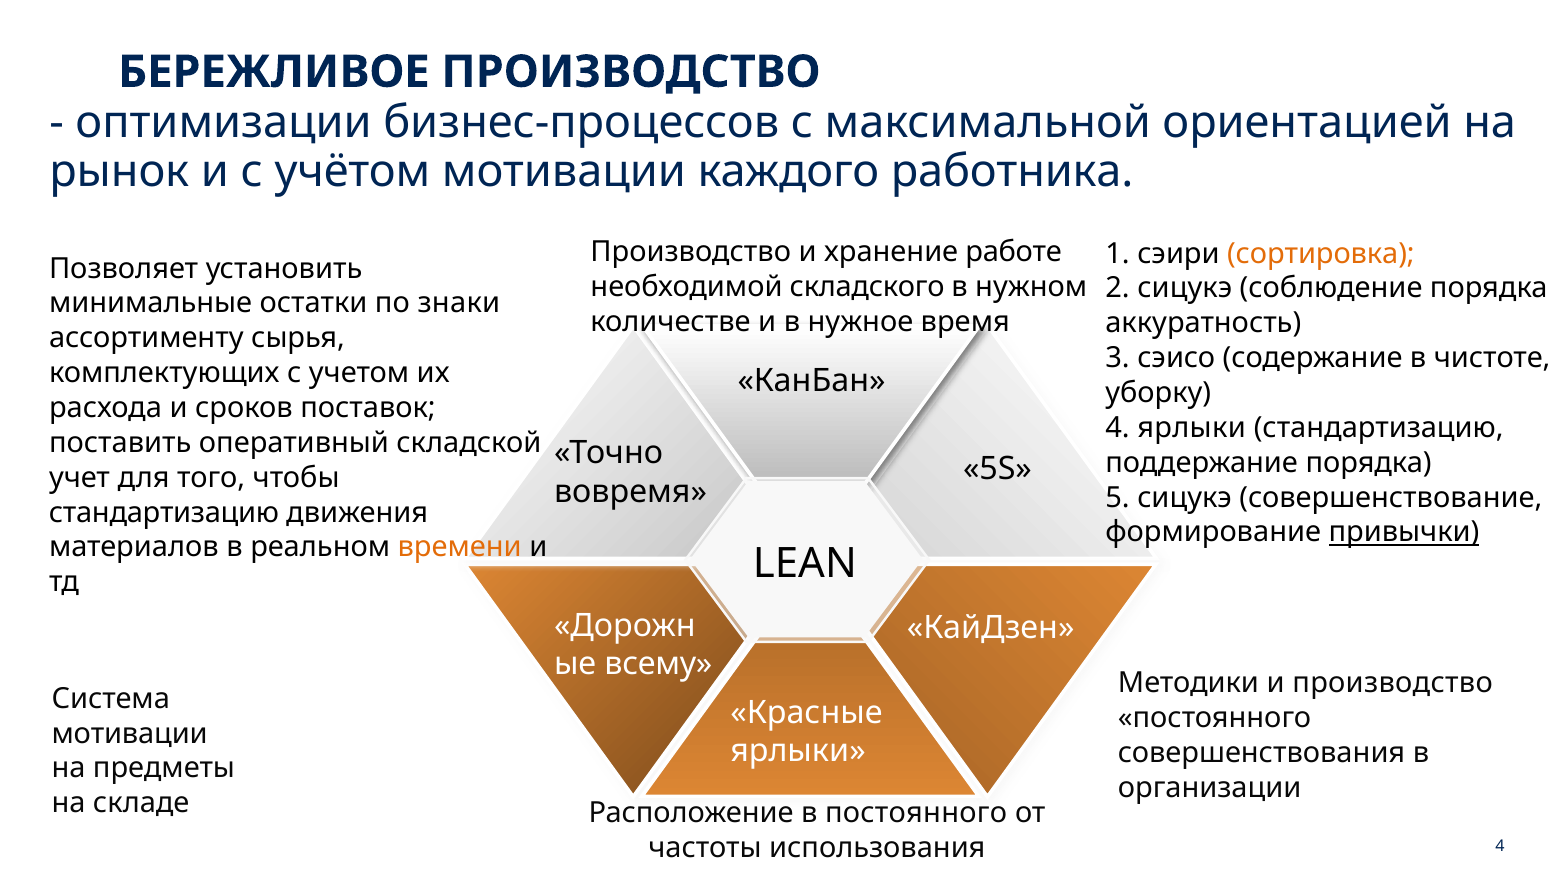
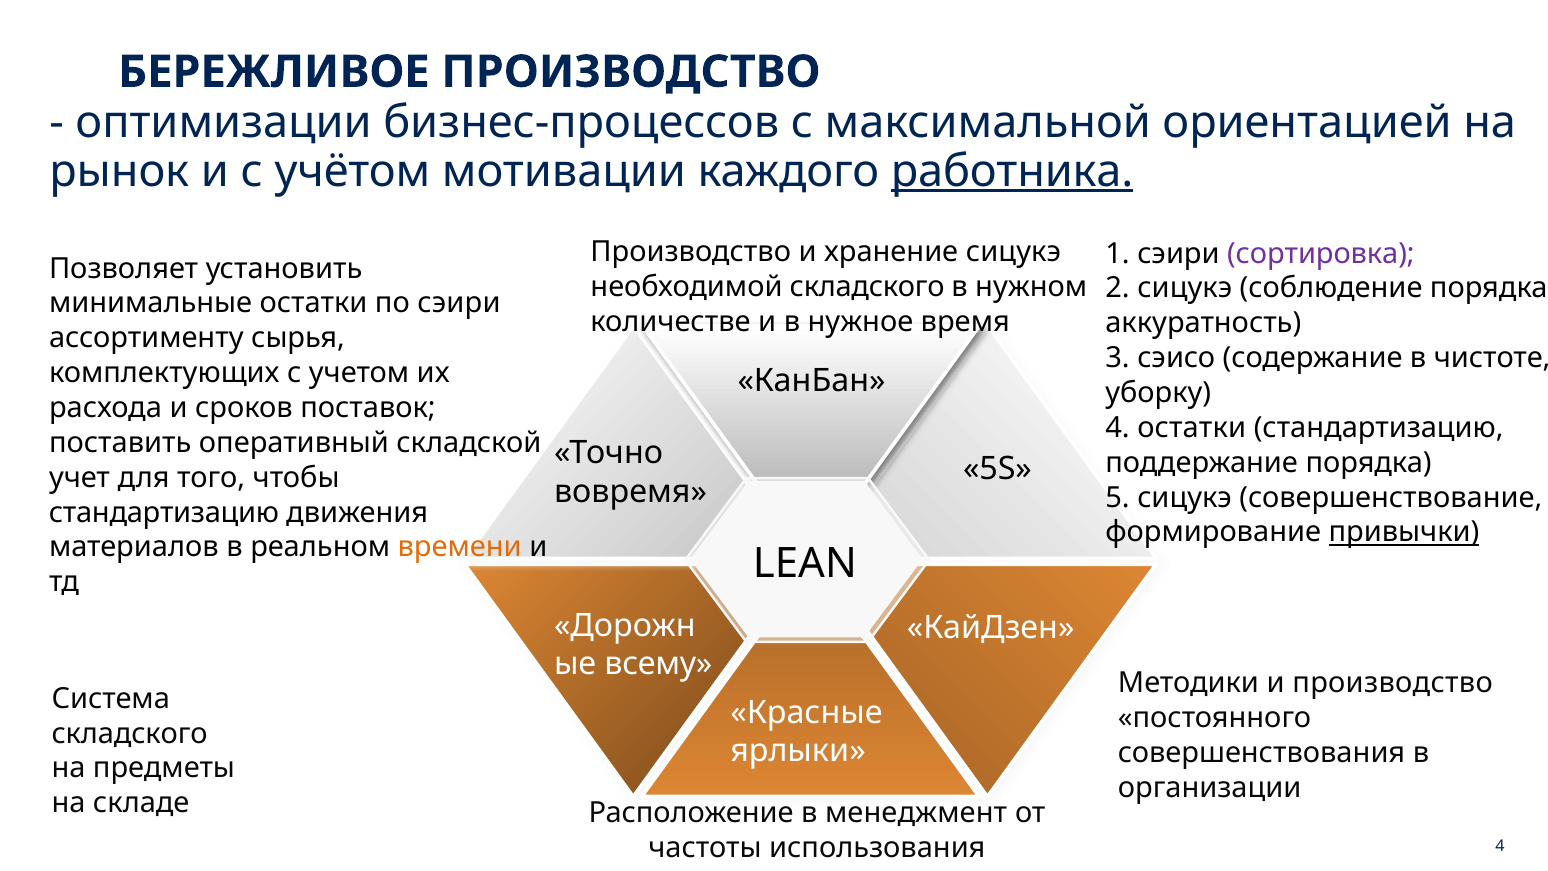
работника underline: none -> present (1012, 171)
хранение работе: работе -> сицукэ (1013, 252)
сортировка colour: orange -> purple (1321, 253)
по знаки: знаки -> сэири (459, 303)
4 ярлыки: ярлыки -> остатки (1192, 428)
мотивации: мотивации -> складского (130, 733)
в постоянного: постоянного -> менеджмент (916, 813)
